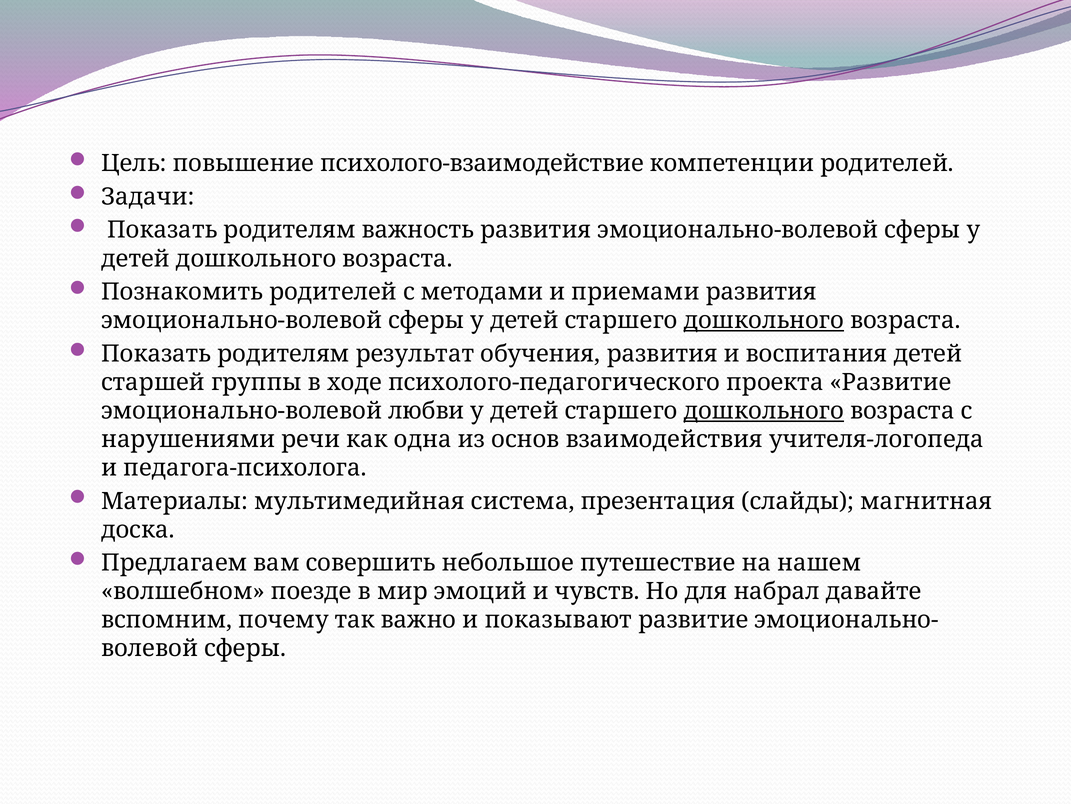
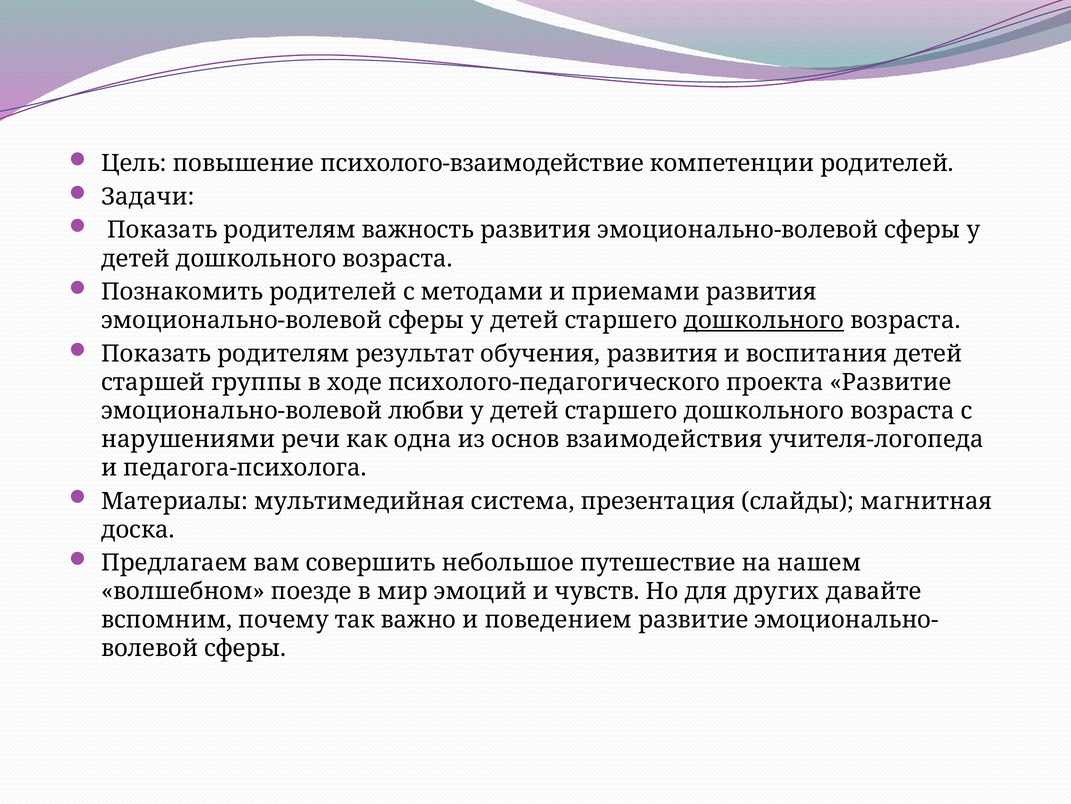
дошкольного underline: present -> none (764, 410)
набрал: набрал -> других (776, 591)
показывают: показывают -> поведением (558, 620)
